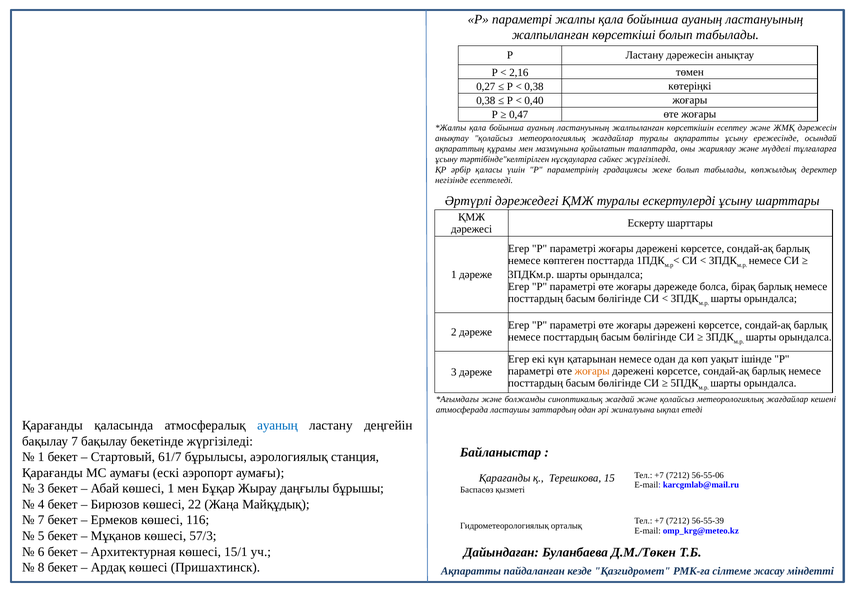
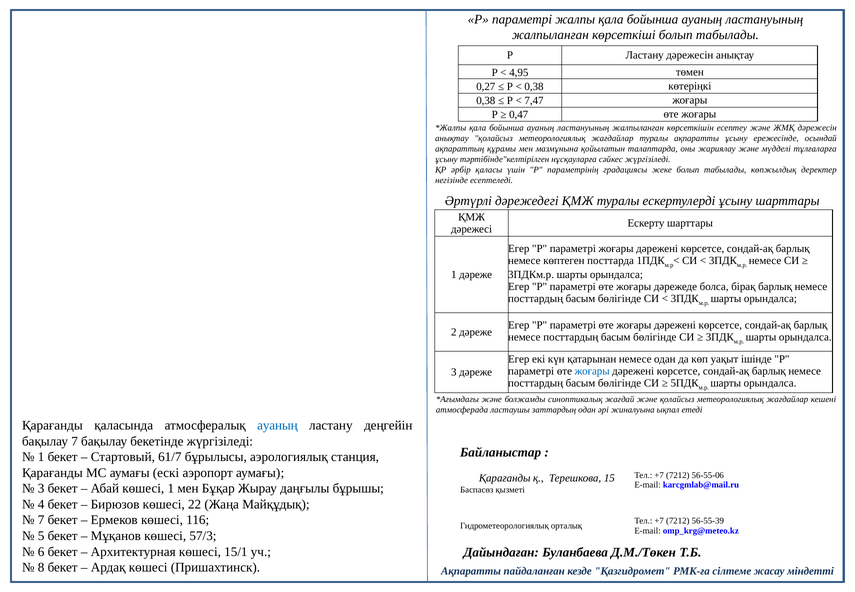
2,16: 2,16 -> 4,95 (519, 72)
0,40: 0,40 -> 7,47 (534, 101)
жоғары colour: orange -> blue (592, 371)
